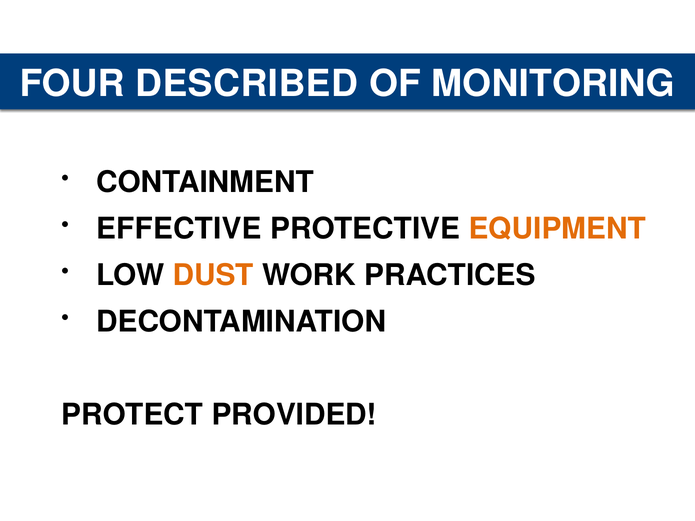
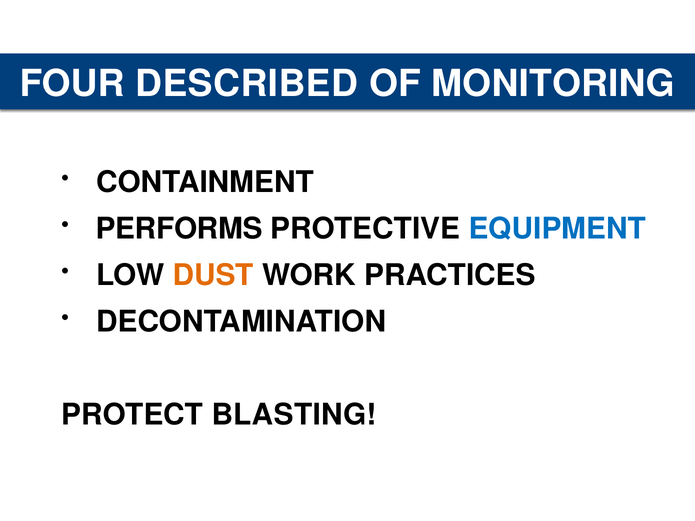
EFFECTIVE: EFFECTIVE -> PERFORMS (179, 229)
EQUIPMENT colour: orange -> blue (557, 229)
PROVIDED: PROVIDED -> BLASTING (294, 415)
